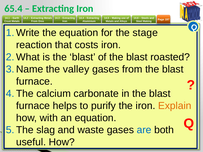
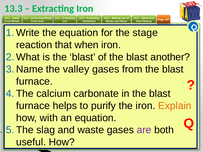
65.4: 65.4 -> 13.3 (13, 9)
costs: costs -> when (87, 45)
roasted: roasted -> another (170, 57)
are colour: blue -> purple (144, 130)
